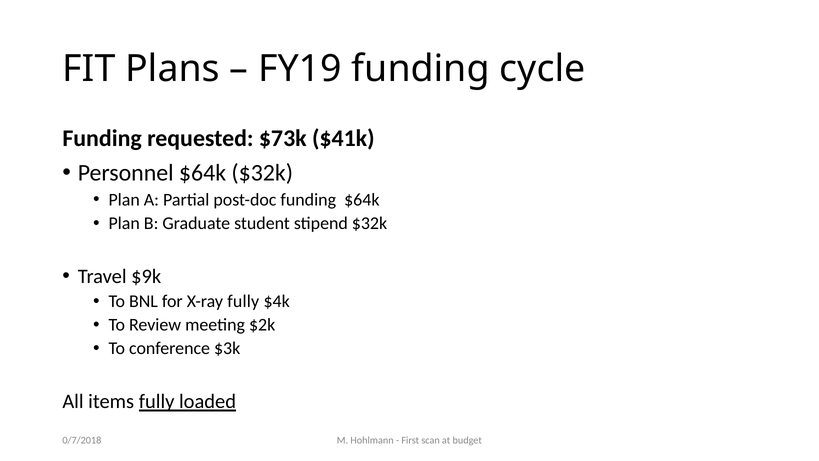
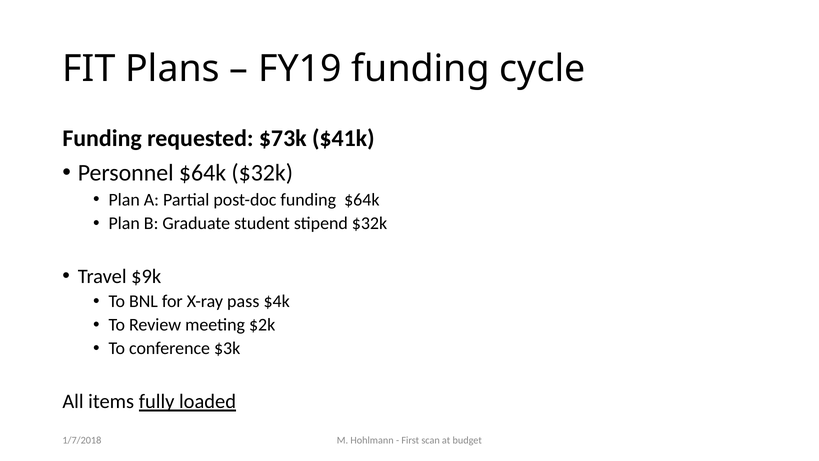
X-ray fully: fully -> pass (243, 301)
0/7/2018: 0/7/2018 -> 1/7/2018 (82, 440)
